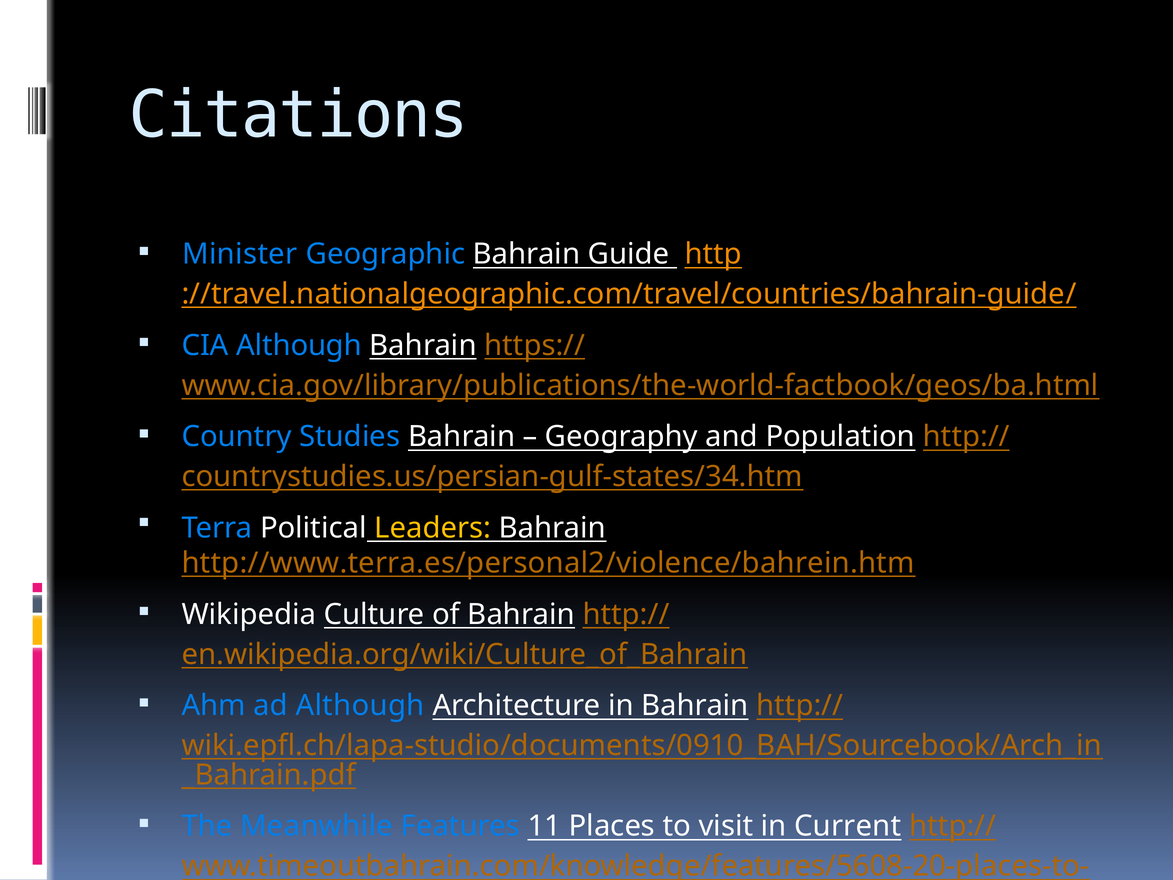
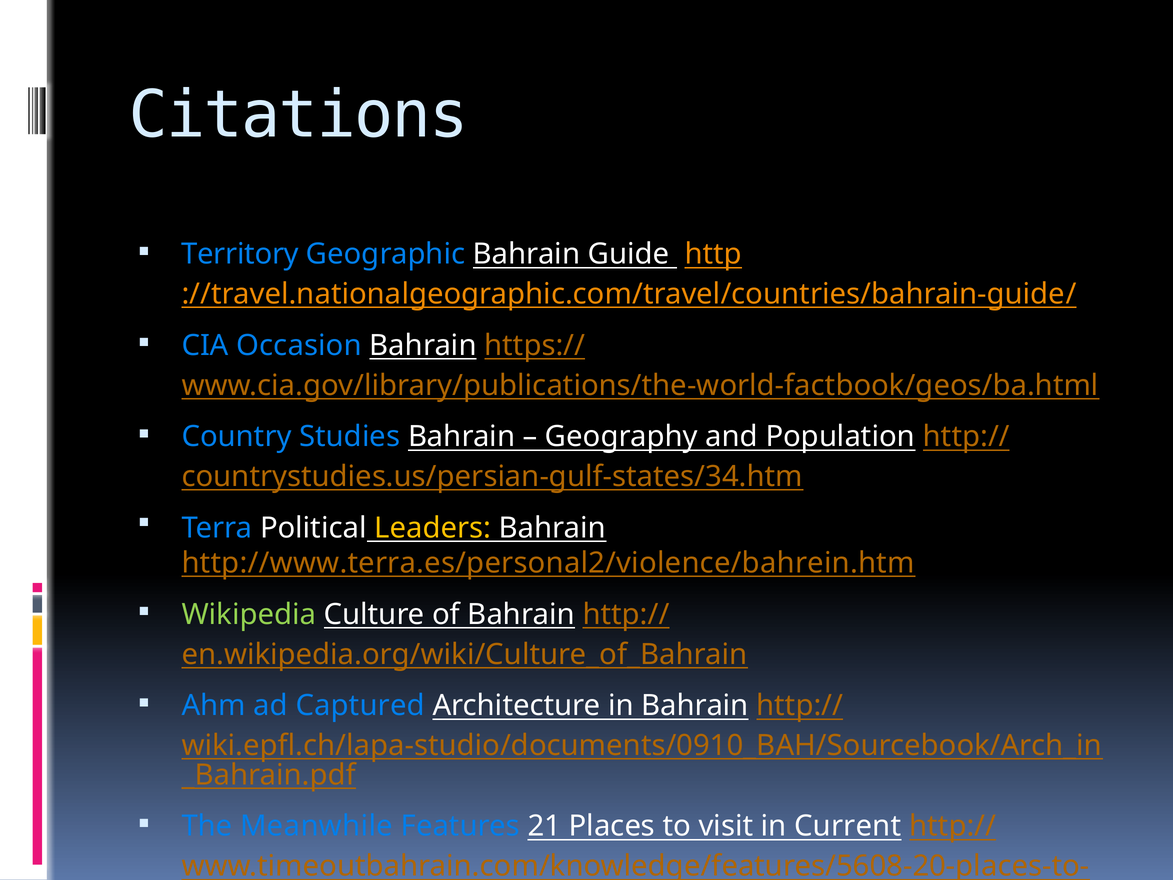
Minister: Minister -> Territory (240, 254)
CIA Although: Although -> Occasion (299, 345)
Wikipedia colour: white -> light green (249, 614)
ad Although: Although -> Captured (360, 706)
11: 11 -> 21 (544, 826)
